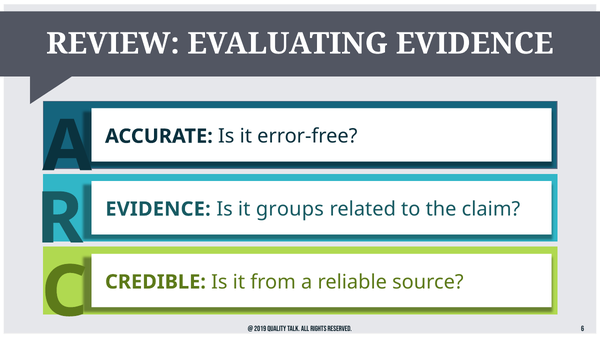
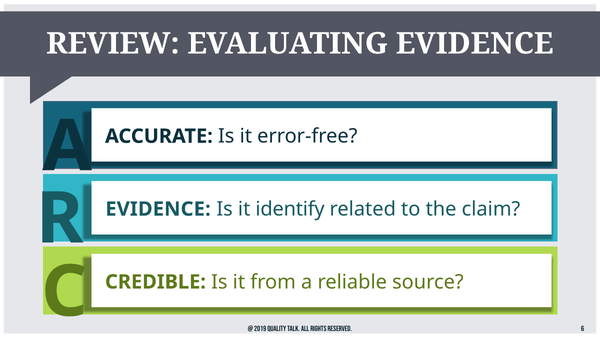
groups: groups -> identify (290, 209)
